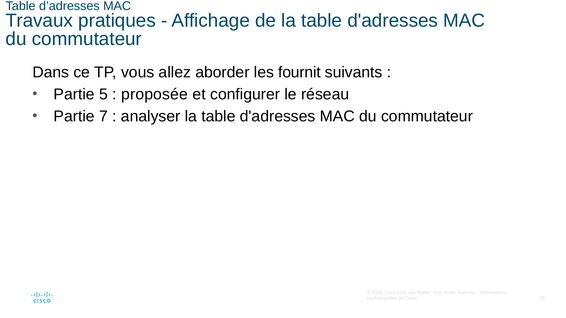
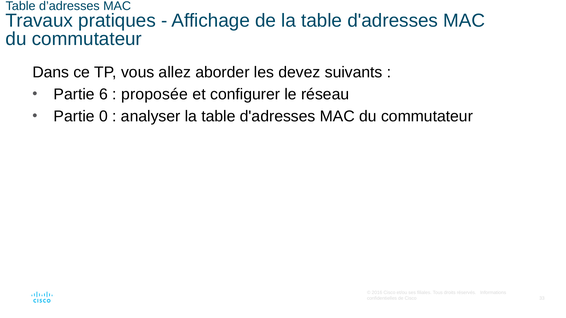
fournit: fournit -> devez (299, 72)
5: 5 -> 6 (103, 94)
7: 7 -> 0 (103, 116)
